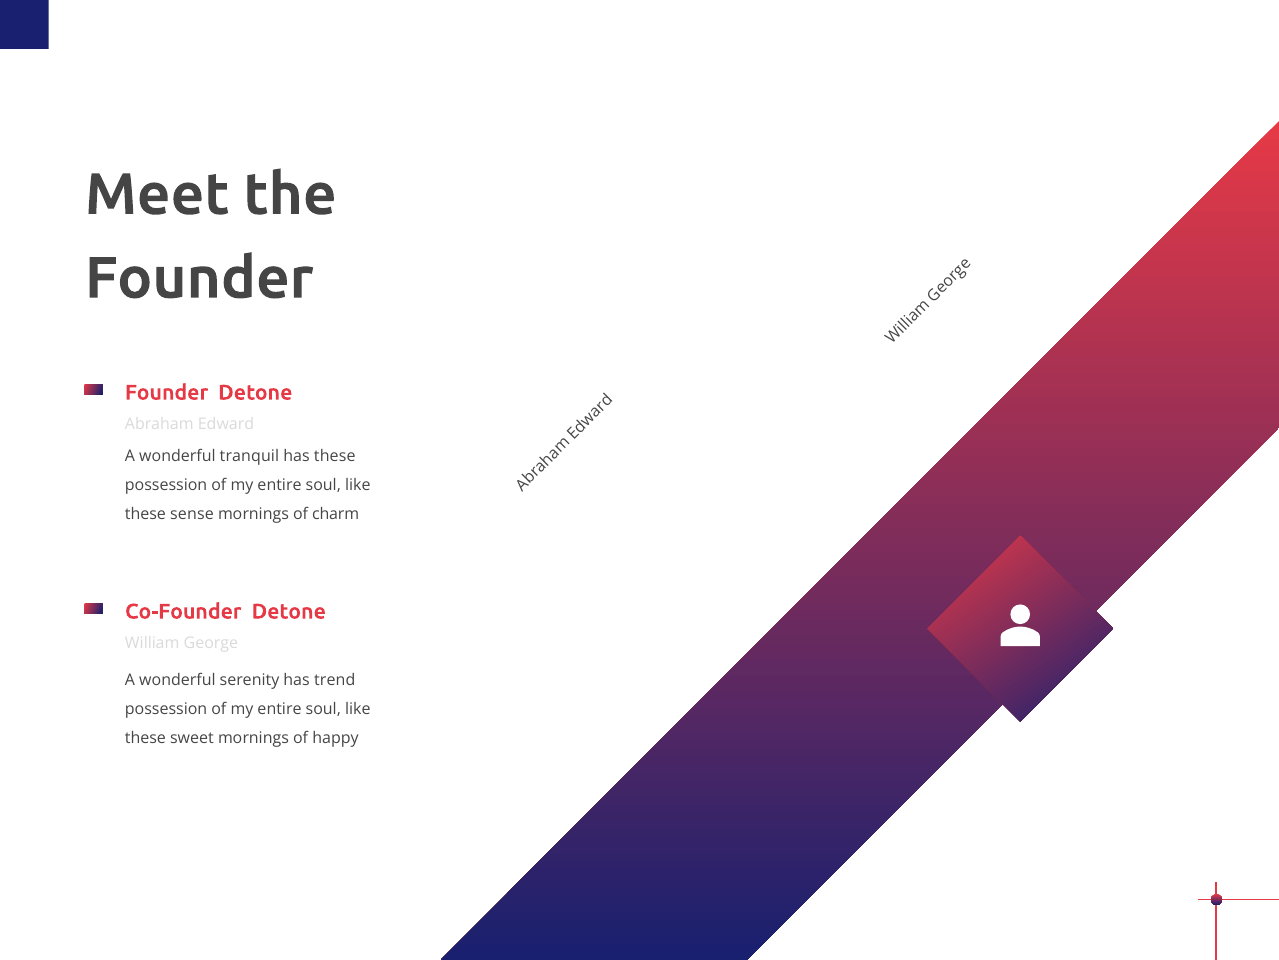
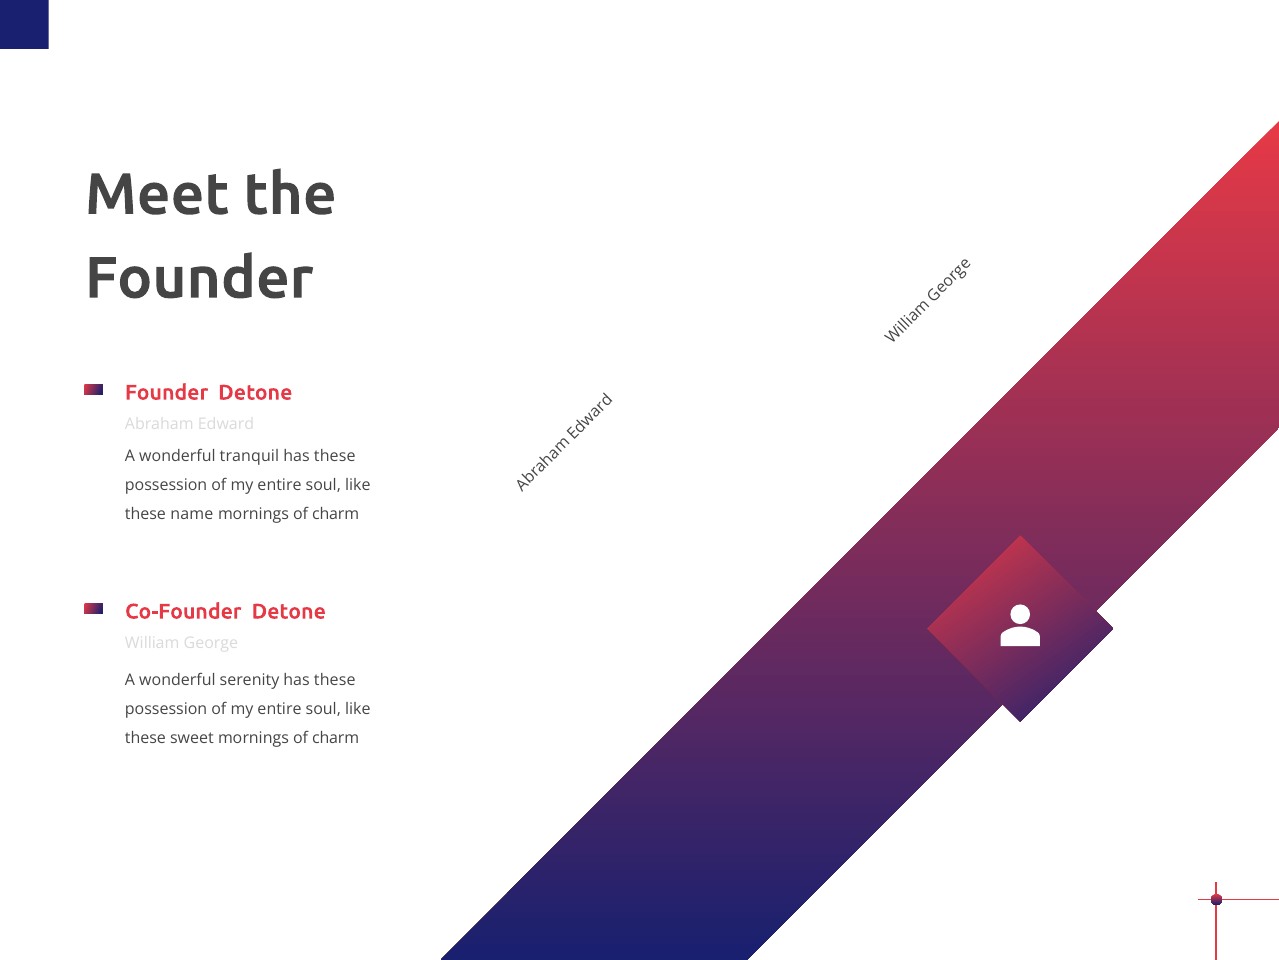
sense: sense -> name (192, 514)
serenity has trend: trend -> these (335, 680)
sweet mornings of happy: happy -> charm (336, 737)
